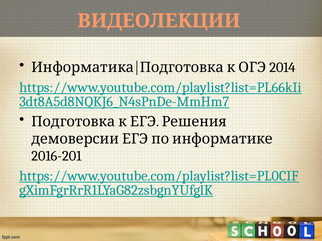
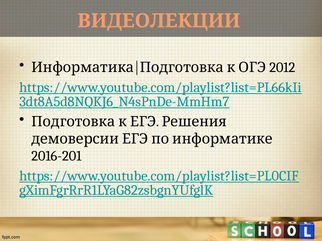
2014: 2014 -> 2012 (282, 68)
